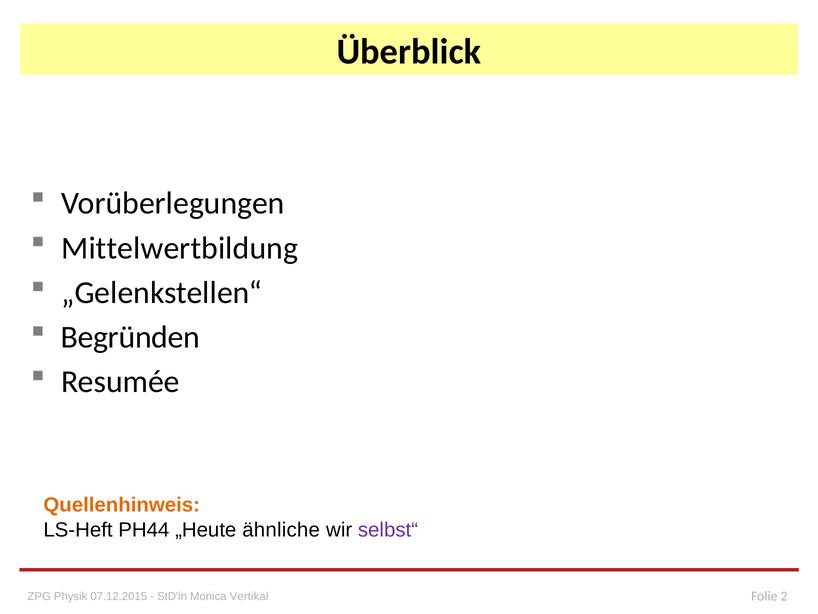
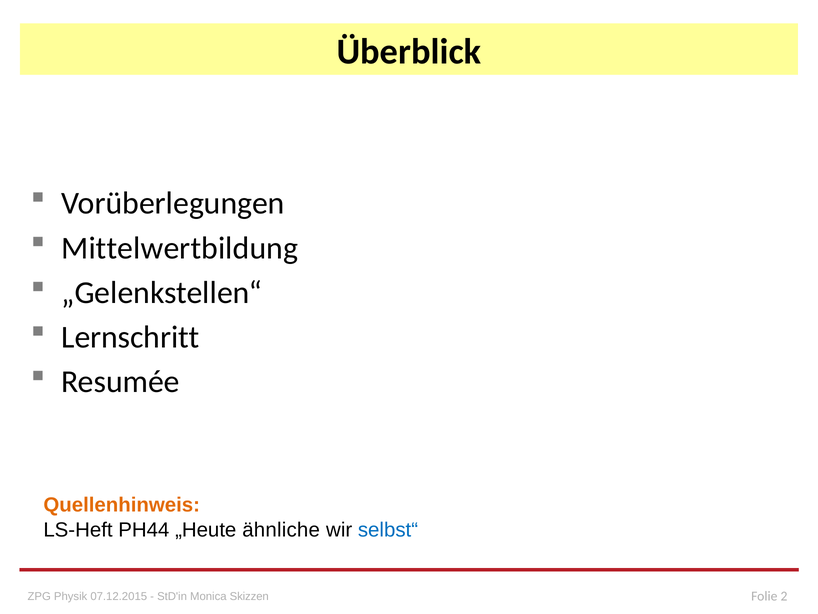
Begründen: Begründen -> Lernschritt (130, 337)
selbst“ colour: purple -> blue (388, 529)
Vertikal: Vertikal -> Skizzen (249, 596)
